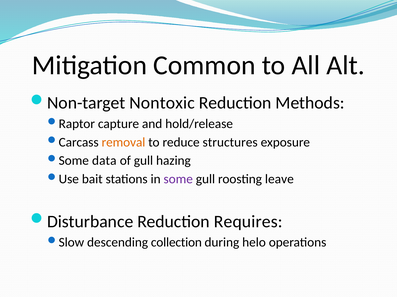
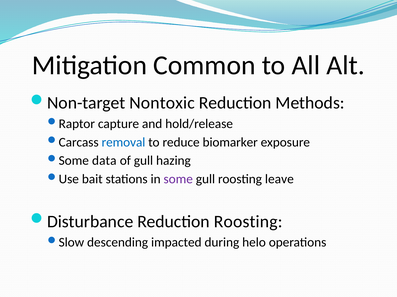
removal colour: orange -> blue (123, 143)
structures: structures -> biomarker (230, 143)
Reduction Requires: Requires -> Roosting (248, 222)
collection: collection -> impacted (176, 243)
